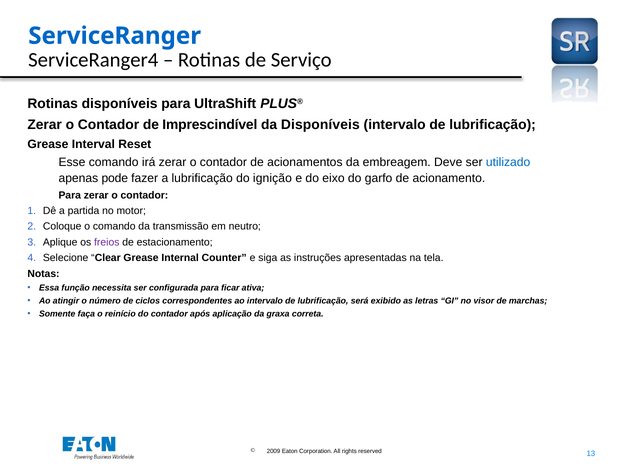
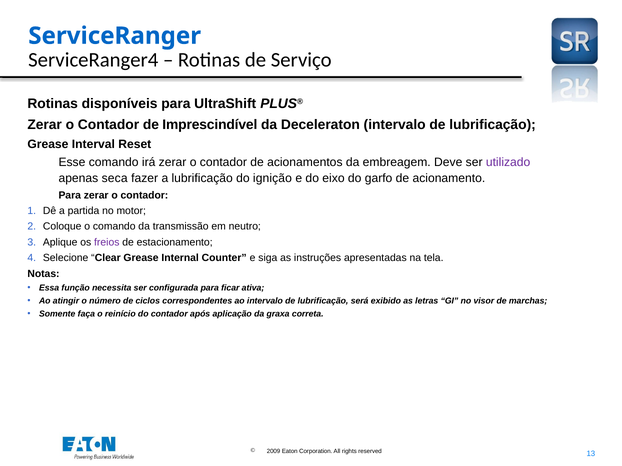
da Disponíveis: Disponíveis -> Deceleraton (320, 125)
utilizado colour: blue -> purple (508, 163)
pode: pode -> seca (115, 179)
